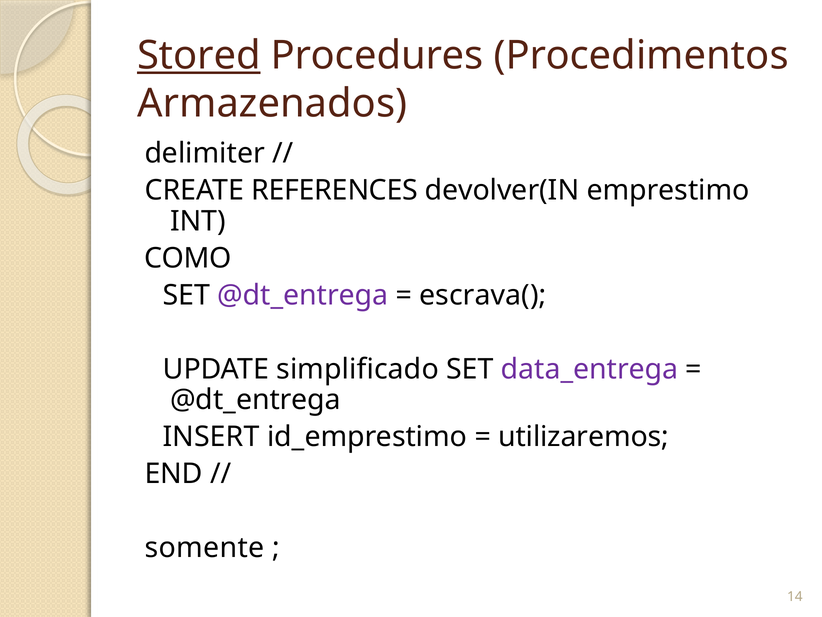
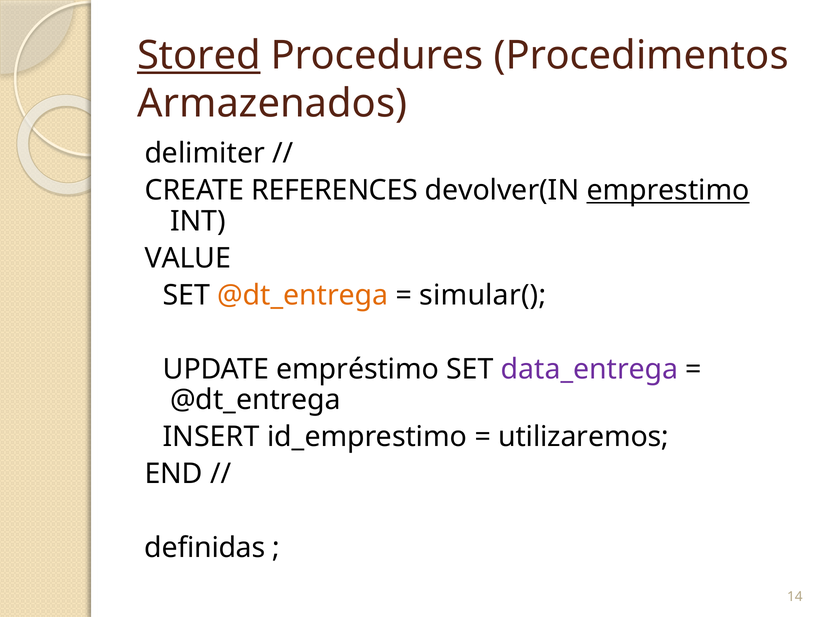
emprestimo underline: none -> present (668, 190)
COMO: COMO -> VALUE (188, 258)
@dt_entrega colour: purple -> orange (303, 295)
escrava(: escrava( -> simular( (483, 295)
simplificado: simplificado -> empréstimo (358, 369)
somente: somente -> definidas (205, 548)
